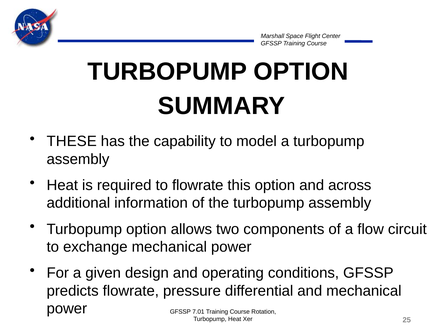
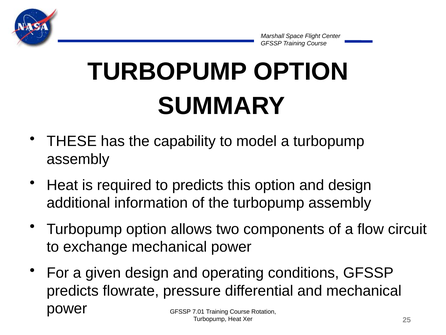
to flowrate: flowrate -> predicts (198, 185)
and across: across -> design (350, 185)
